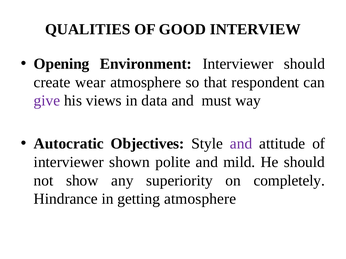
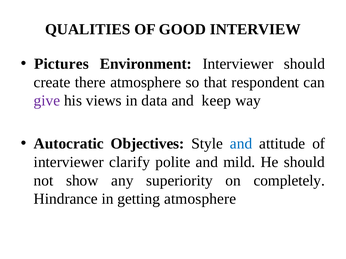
Opening: Opening -> Pictures (61, 64)
wear: wear -> there (90, 82)
must: must -> keep (216, 101)
and colour: purple -> blue (241, 144)
shown: shown -> clarify (130, 162)
